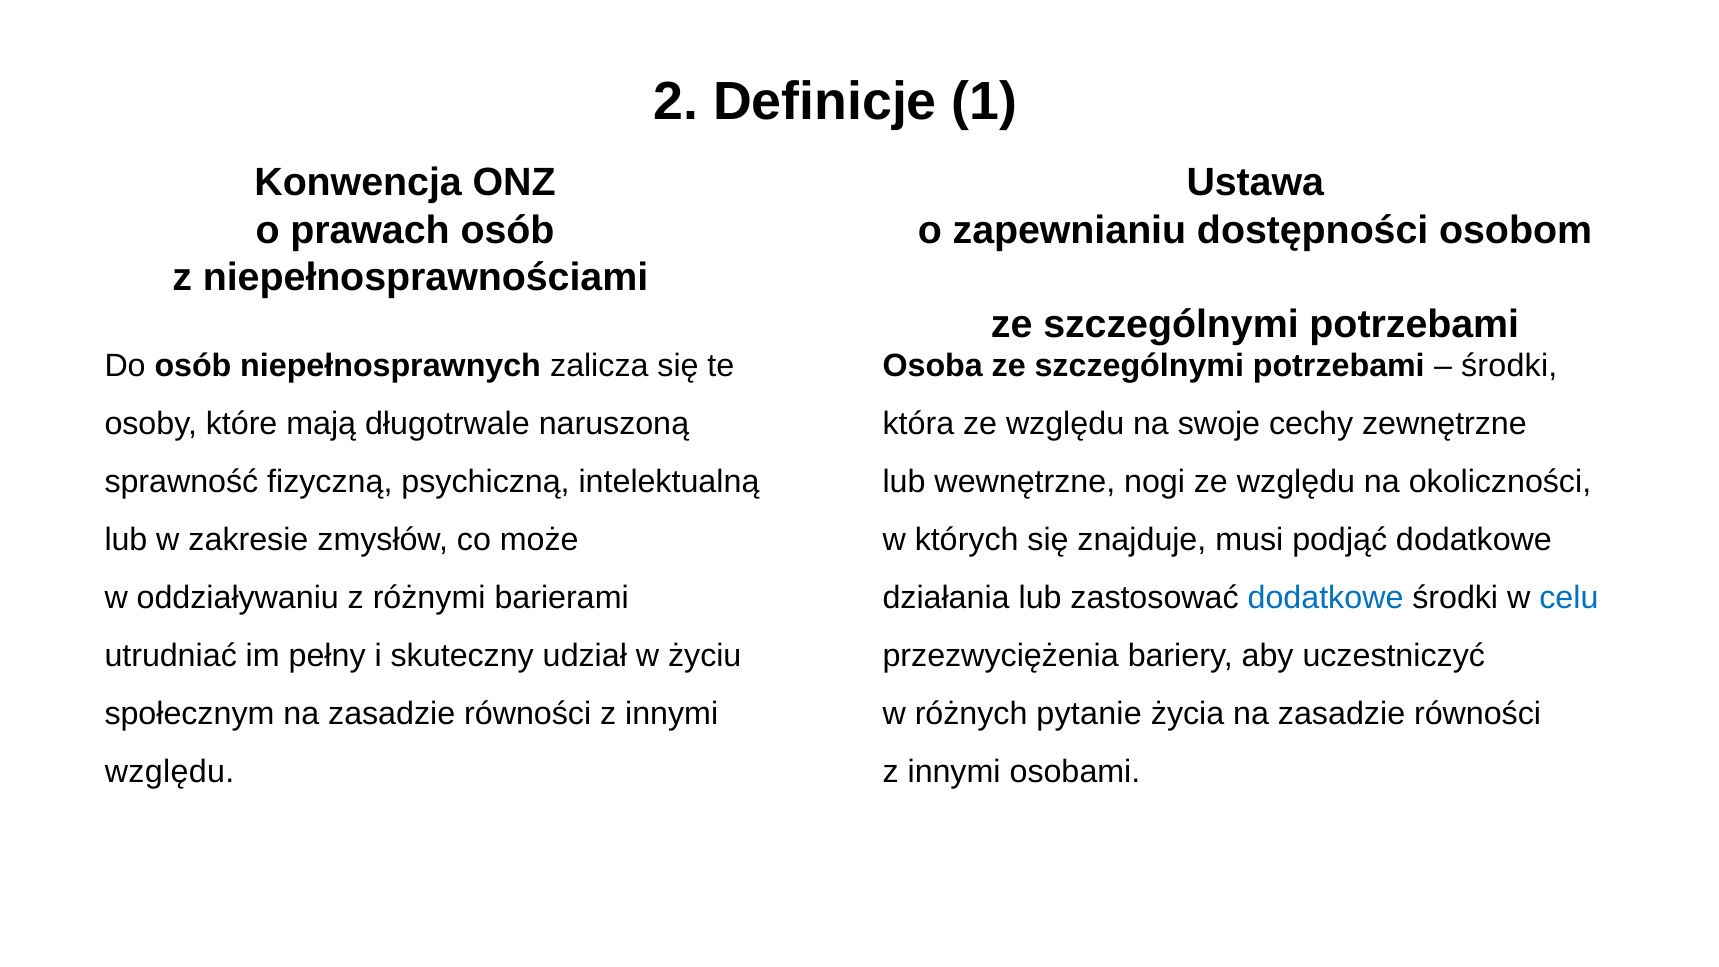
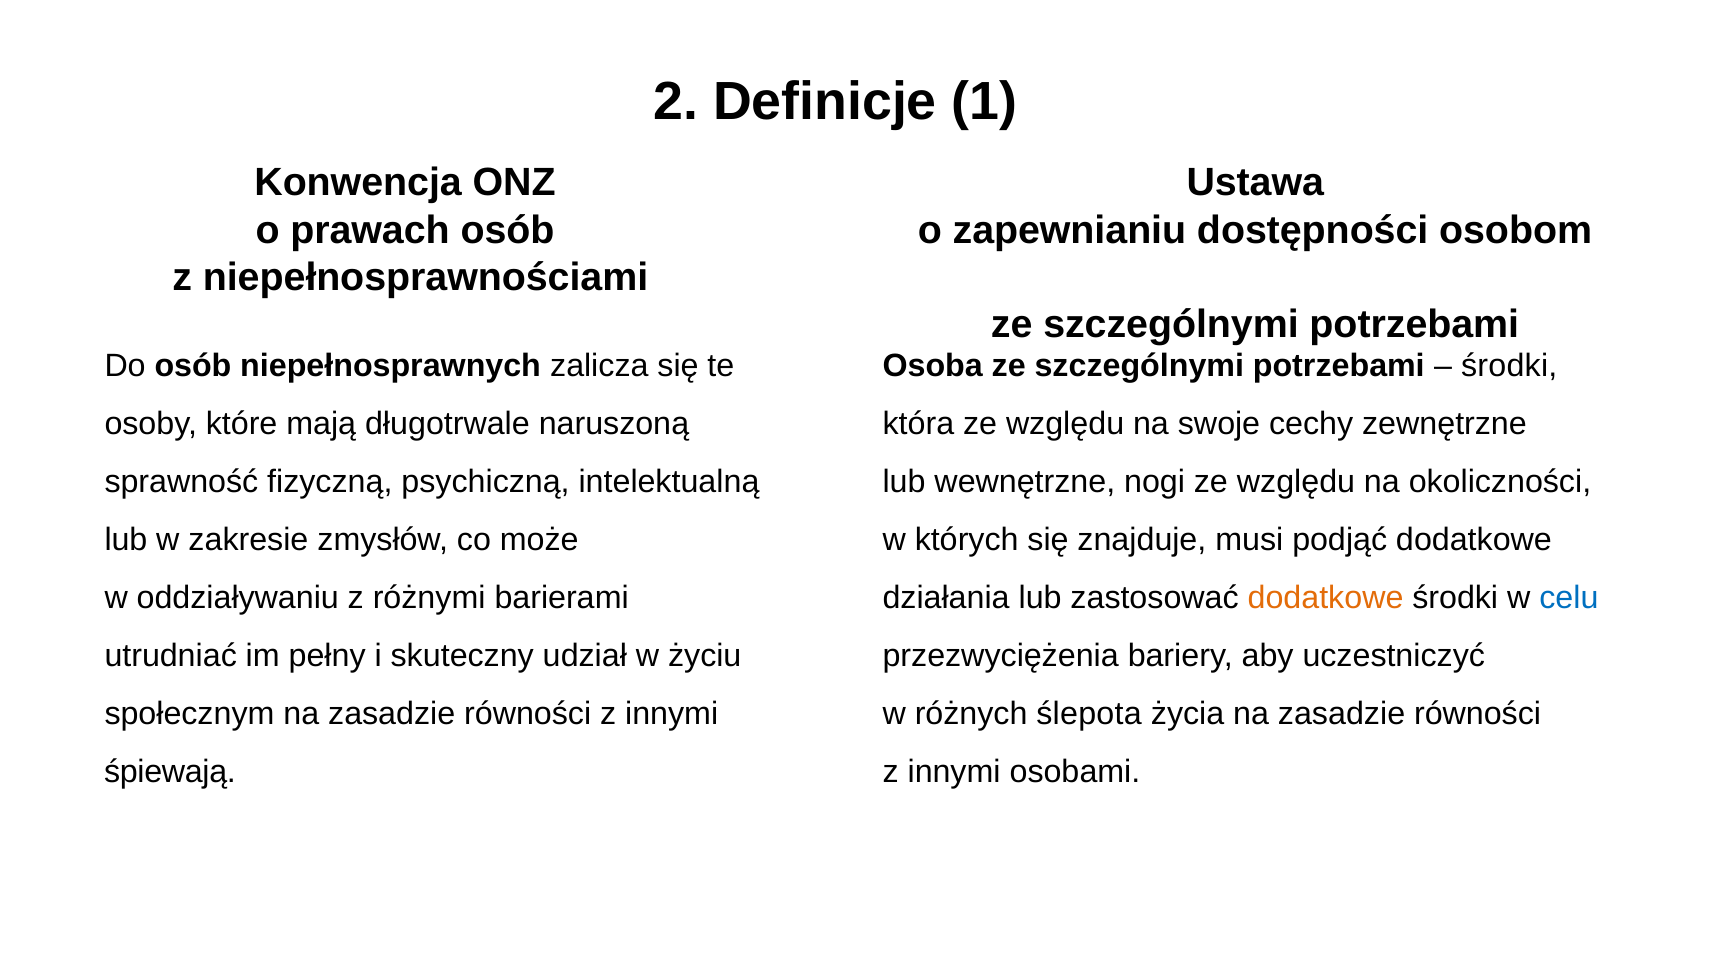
dodatkowe colour: blue -> orange (1326, 598)
pytanie: pytanie -> ślepota (1089, 714)
względu: względu -> śpiewają (170, 772)
